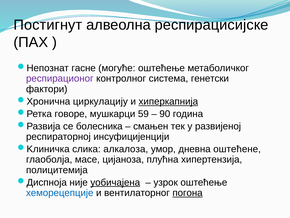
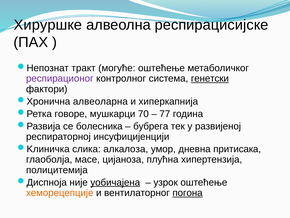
Постигнут: Постигнут -> Хируршке (48, 25)
гасне: гасне -> тракт (84, 68)
генетски underline: none -> present (210, 78)
циркулацију: циркулацију -> алвеоларна (100, 101)
хиперкапнија underline: present -> none (168, 101)
59: 59 -> 70 (143, 114)
90: 90 -> 77 (165, 114)
смањен: смањен -> бубрега (151, 126)
оштећене: оштећене -> притисака (237, 149)
хеморецепције colour: blue -> orange (60, 192)
